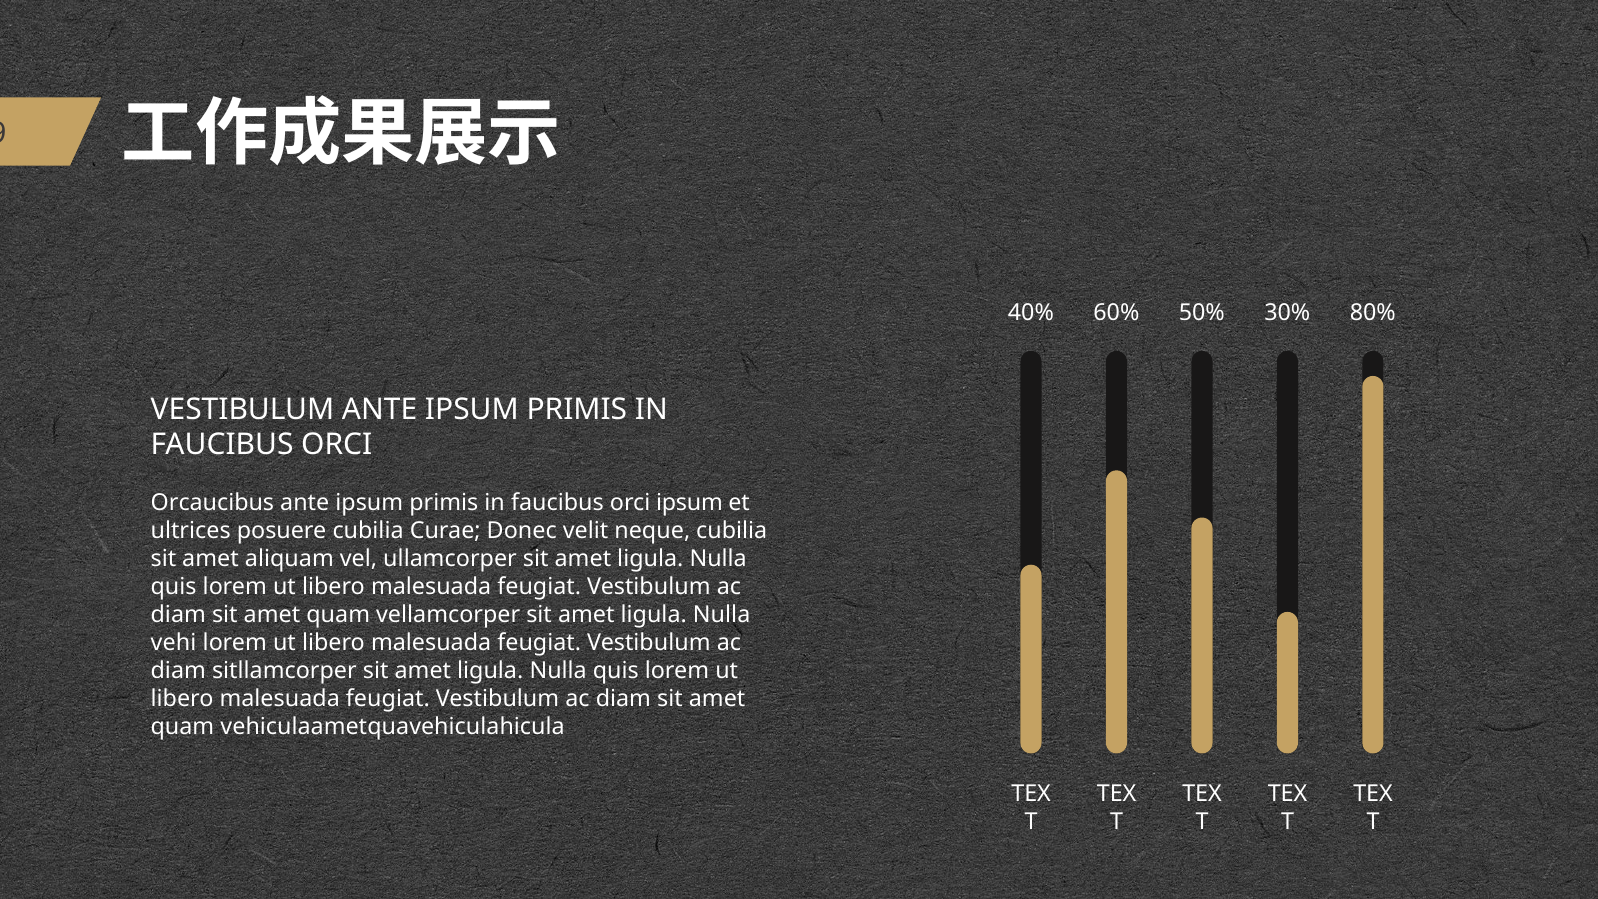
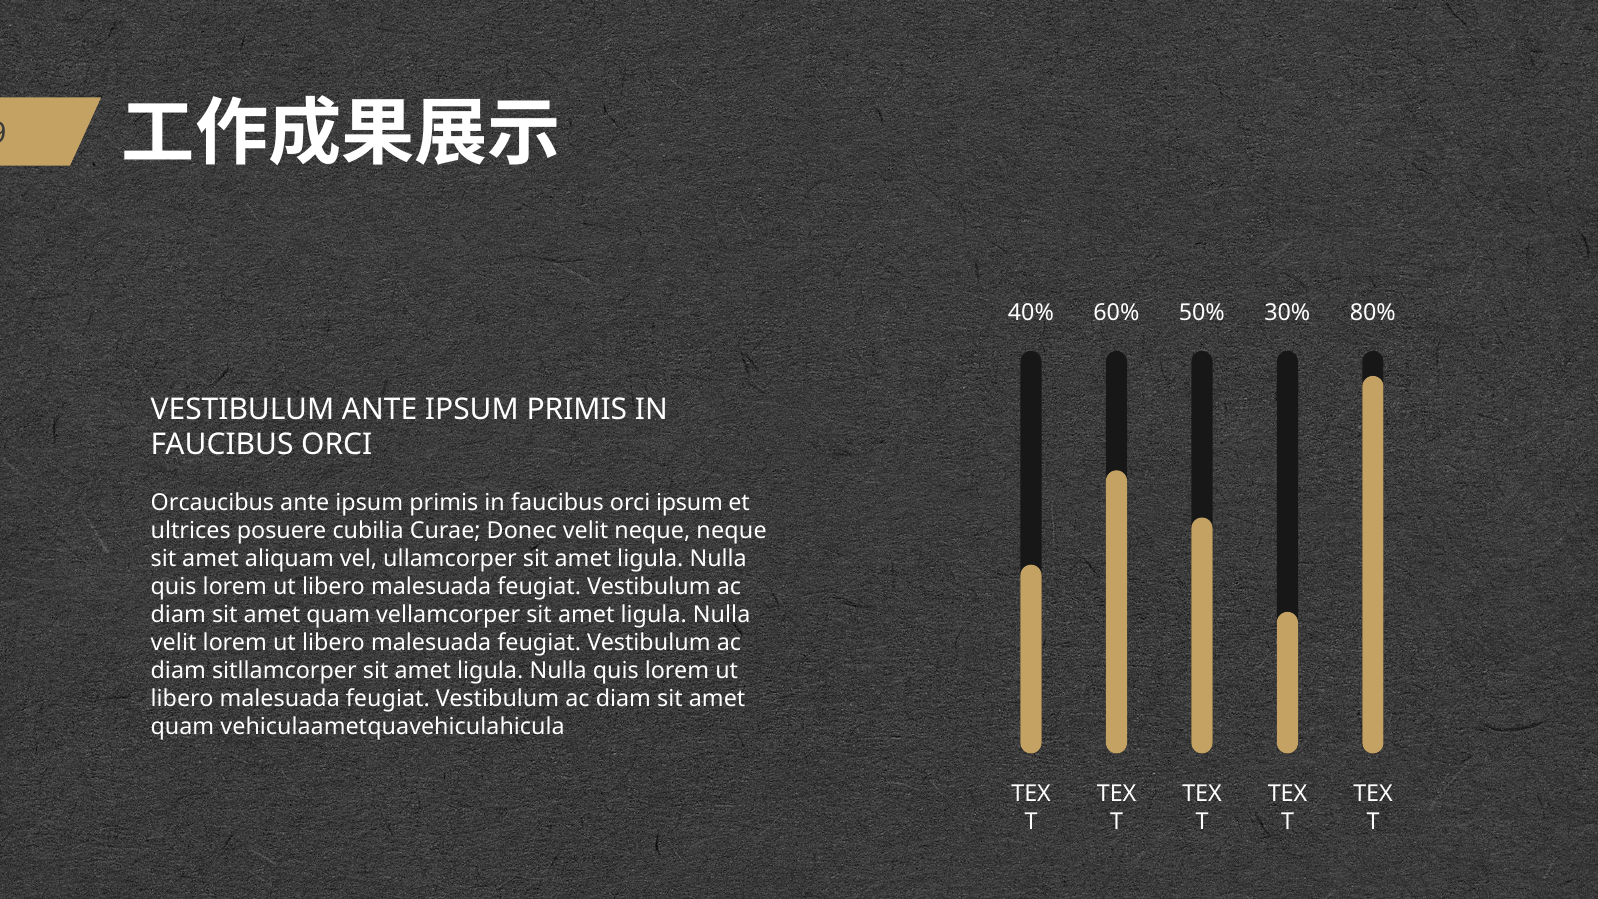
neque cubilia: cubilia -> neque (732, 531)
vehi: vehi -> velit (174, 643)
